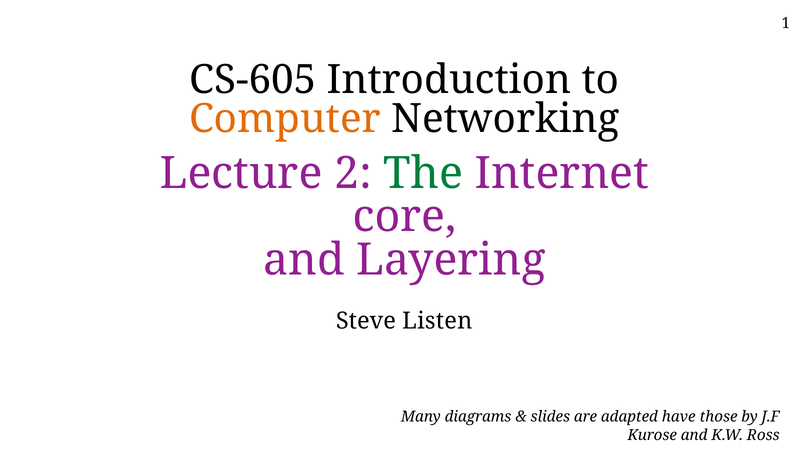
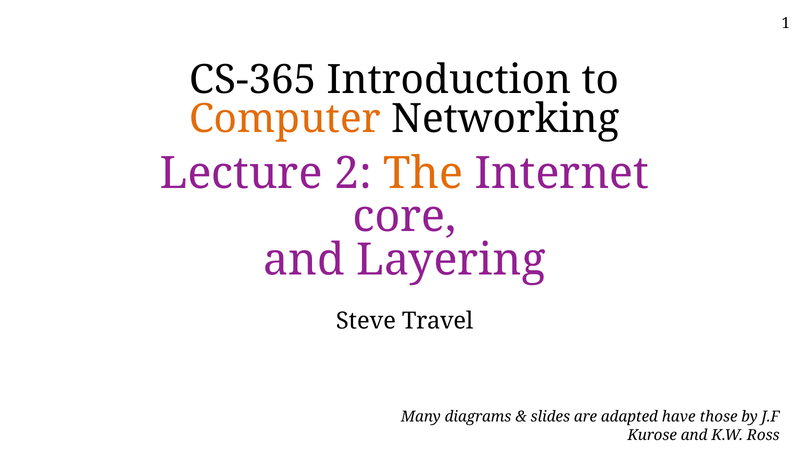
CS-605: CS-605 -> CS-365 (253, 80)
The colour: green -> orange (423, 173)
Listen: Listen -> Travel (438, 321)
